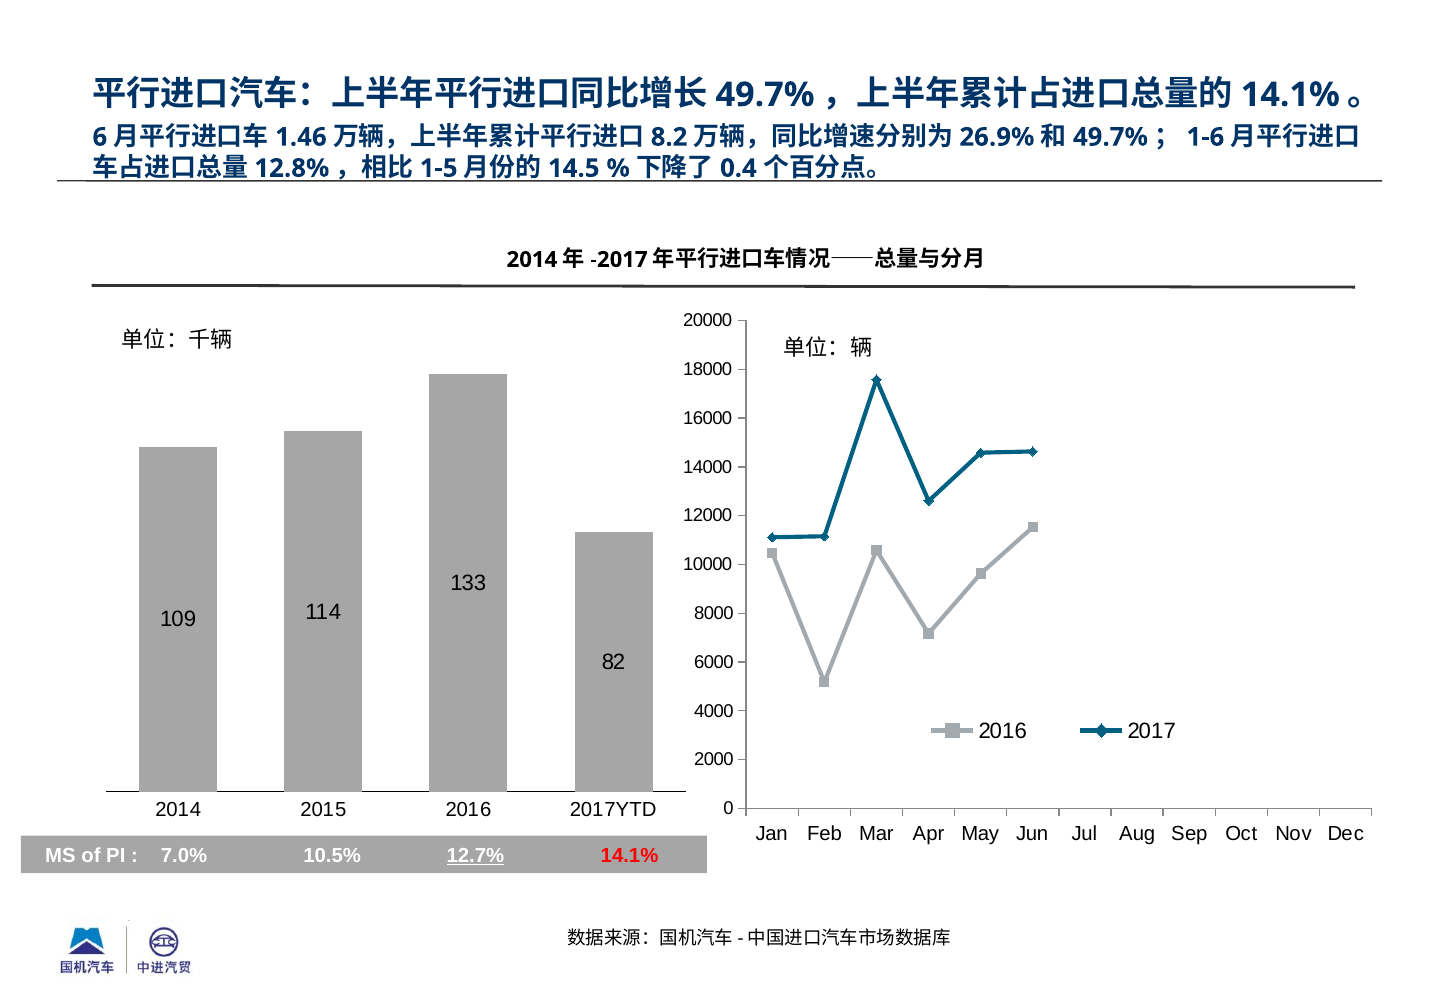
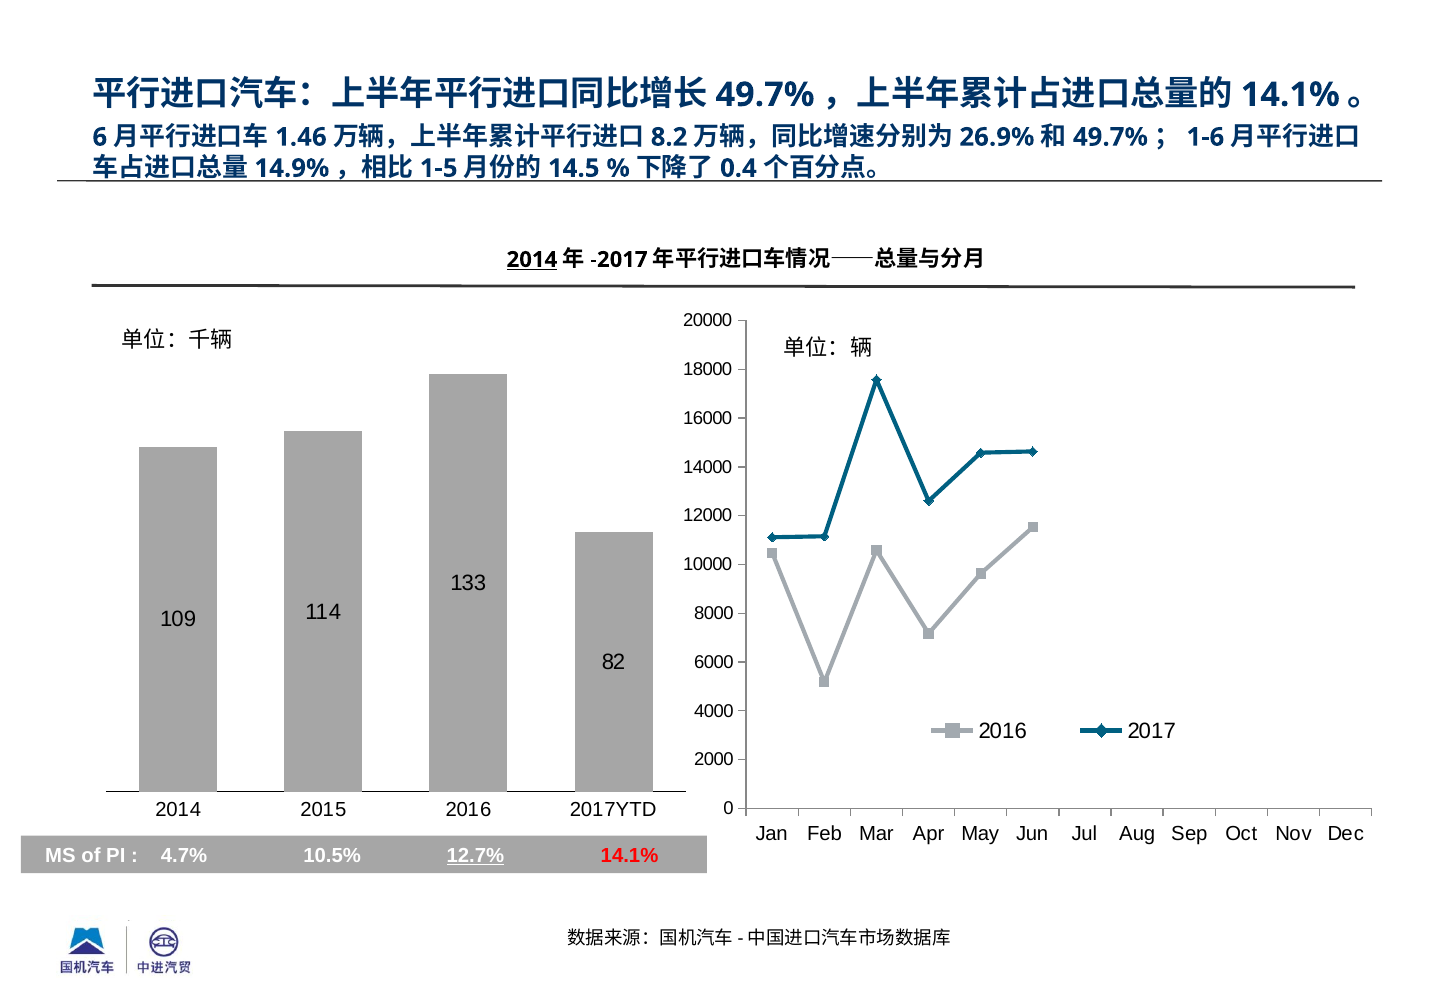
12.8%: 12.8% -> 14.9% (292, 168)
2014 underline: none -> present (532, 259)
7.0%: 7.0% -> 4.7% (184, 855)
